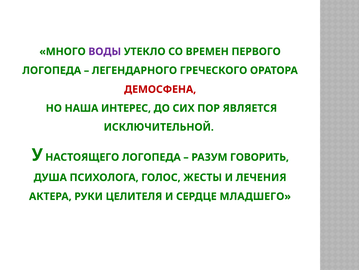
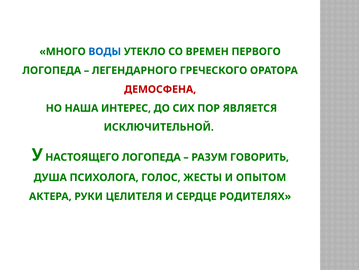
ВОДЫ colour: purple -> blue (105, 51)
ЛЕЧЕНИЯ: ЛЕЧЕНИЯ -> ОПЫТОМ (261, 177)
МЛАДШЕГО: МЛАДШЕГО -> РОДИТЕЛЯХ (255, 196)
